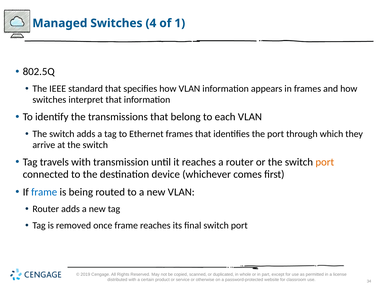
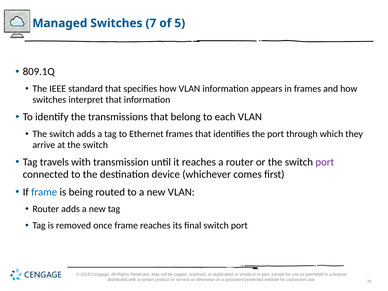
4: 4 -> 7 (151, 23)
1: 1 -> 5 (180, 23)
802.5: 802.5 -> 809.1 (35, 72)
port colour: orange -> purple (325, 162)
